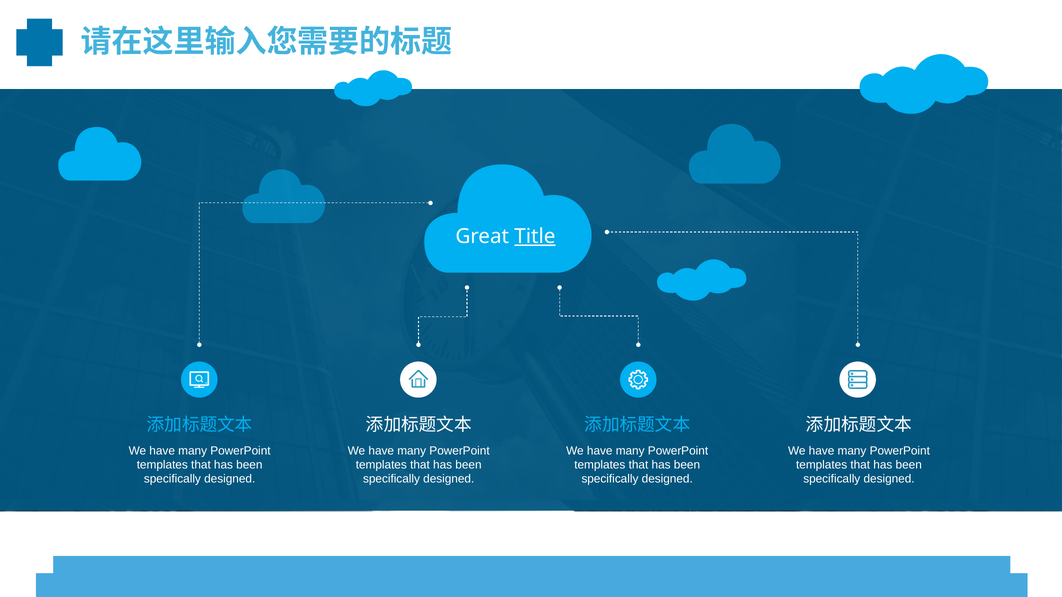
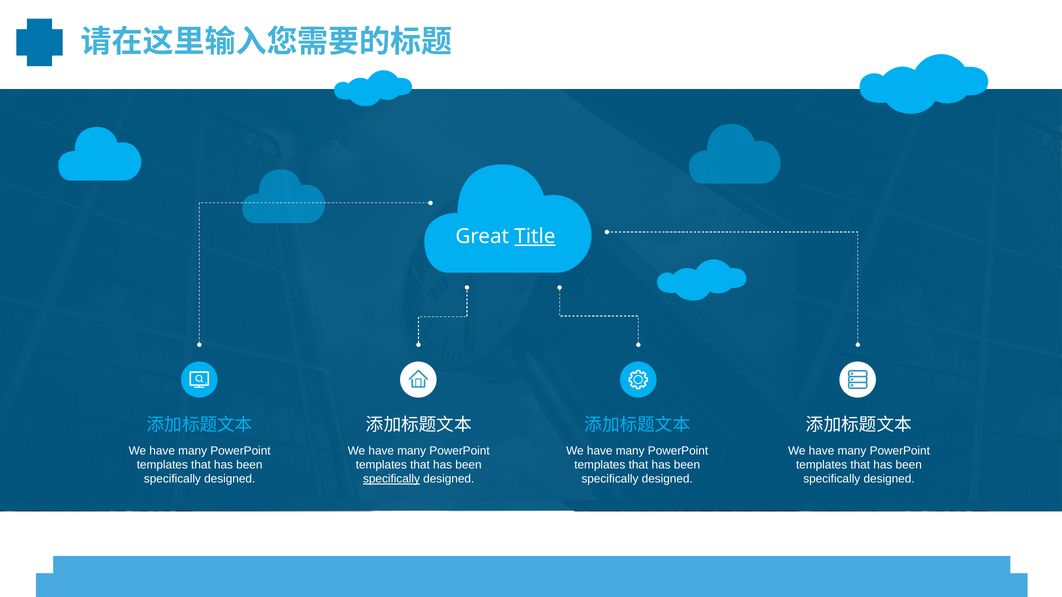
specifically underline: none -> present (391, 479)
